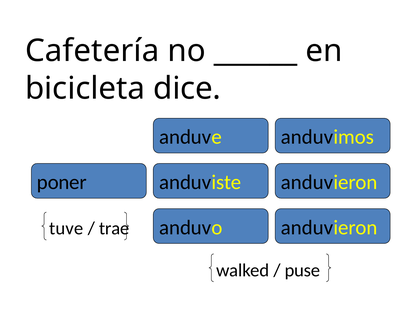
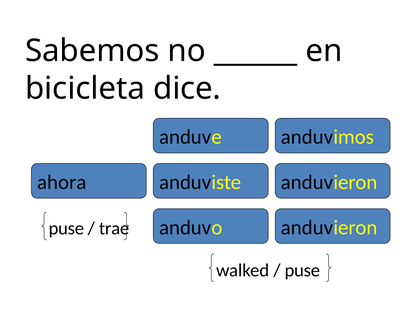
Cafetería: Cafetería -> Sabemos (92, 51)
poner: poner -> ahora (62, 183)
tuve: tuve -> puse (66, 229)
